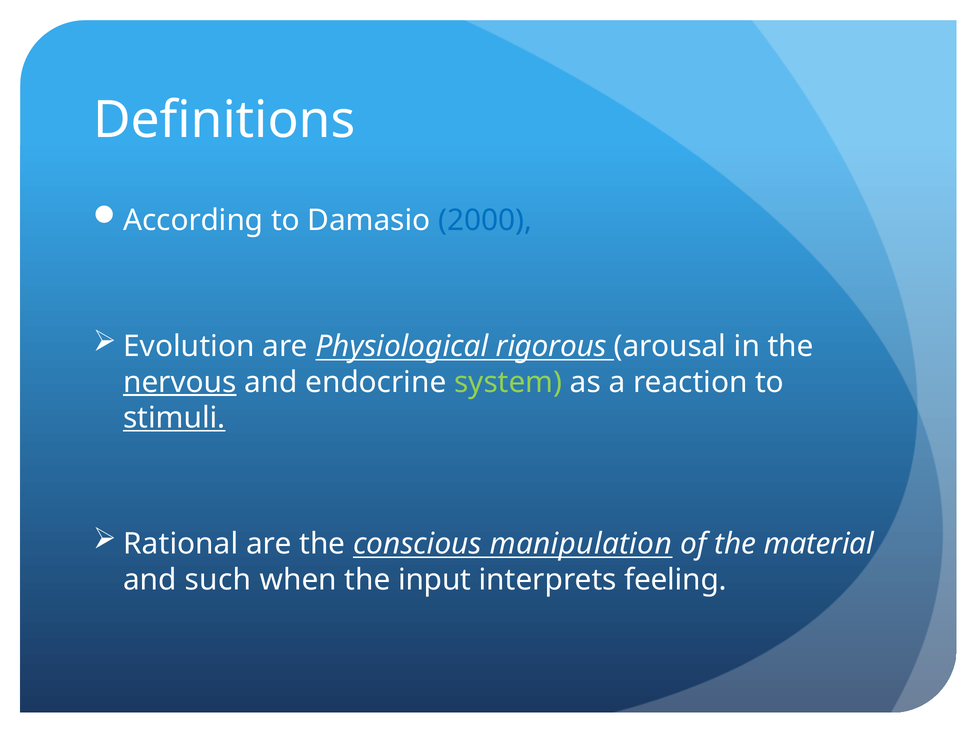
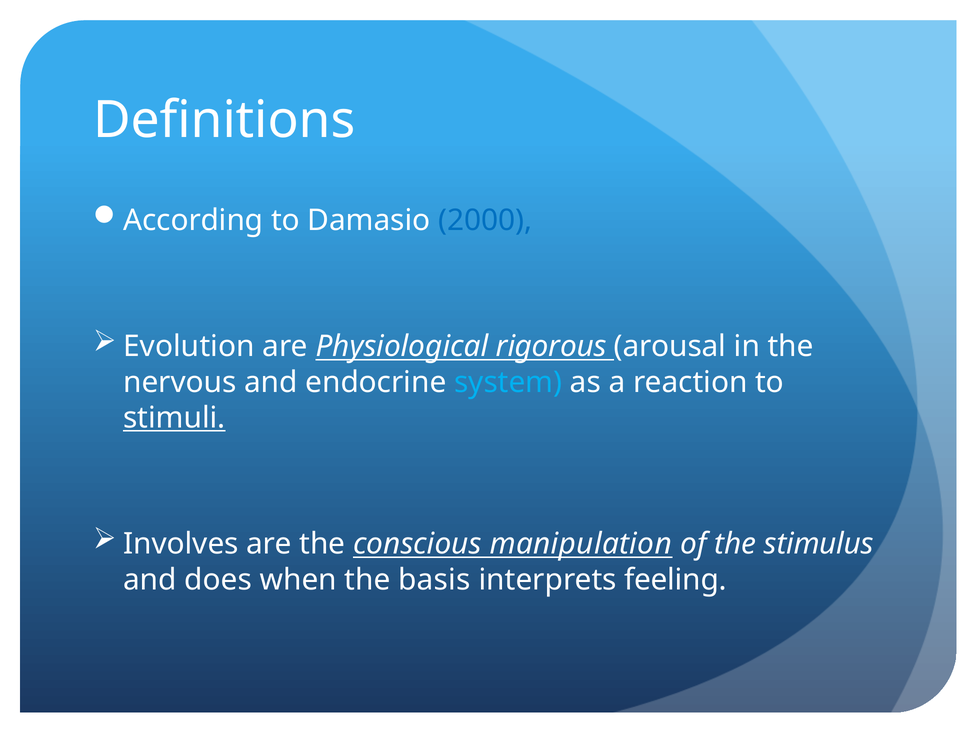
nervous underline: present -> none (180, 382)
system colour: light green -> light blue (508, 382)
Rational: Rational -> Involves (181, 544)
material: material -> stimulus (819, 544)
such: such -> does (218, 580)
input: input -> basis (434, 580)
